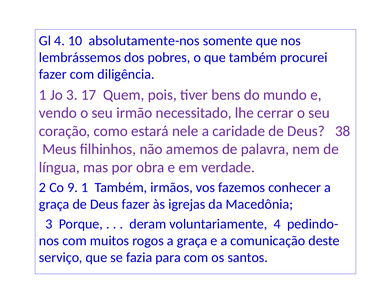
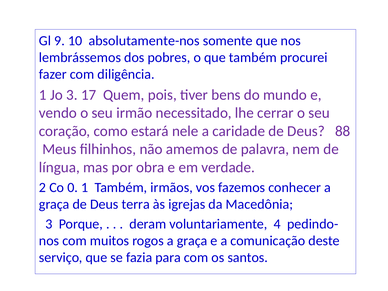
Gl 4: 4 -> 9 (59, 41)
38: 38 -> 88 (343, 131)
9: 9 -> 0 (73, 188)
Deus fazer: fazer -> terra (136, 204)
